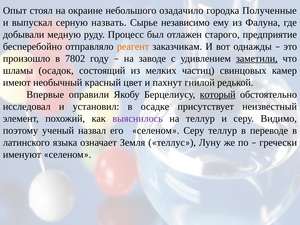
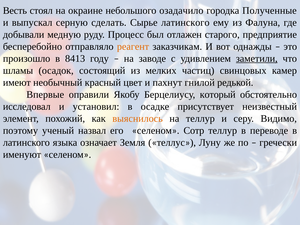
Опыт: Опыт -> Весть (15, 11)
назвать: назвать -> сделать (109, 23)
Сырье независимо: независимо -> латинского (185, 23)
7802: 7802 -> 8413 (75, 59)
который underline: present -> none (218, 95)
выяснилось colour: purple -> orange (138, 119)
селеном Серу: Серу -> Сотр (194, 131)
